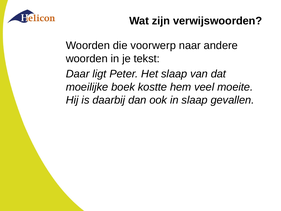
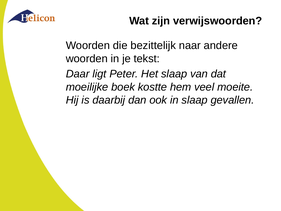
voorwerp: voorwerp -> bezittelijk (153, 45)
